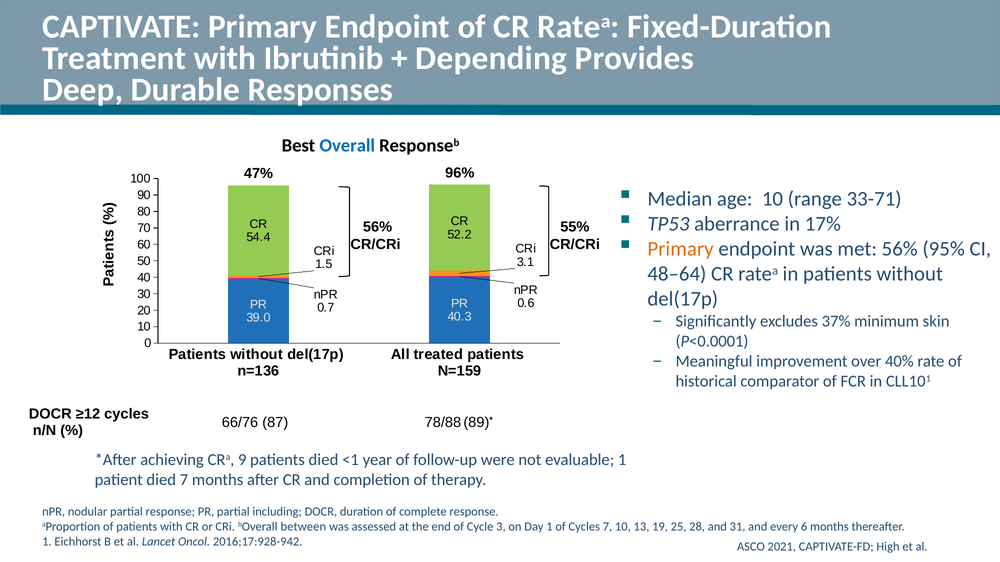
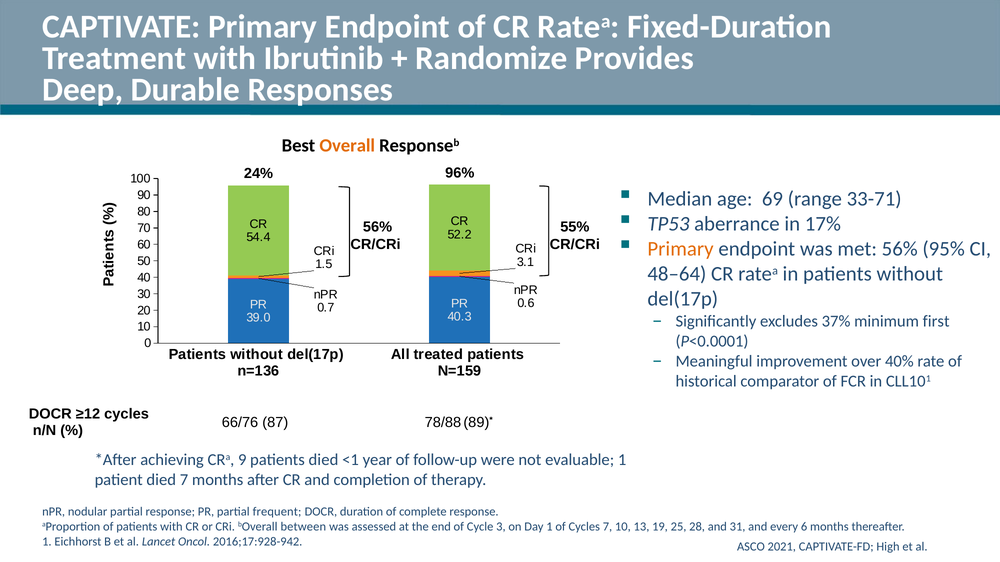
Depending: Depending -> Randomize (491, 58)
Overall colour: blue -> orange (347, 146)
47%: 47% -> 24% (258, 174)
age 10: 10 -> 69 (772, 199)
skin: skin -> first (936, 321)
including: including -> frequent (277, 512)
